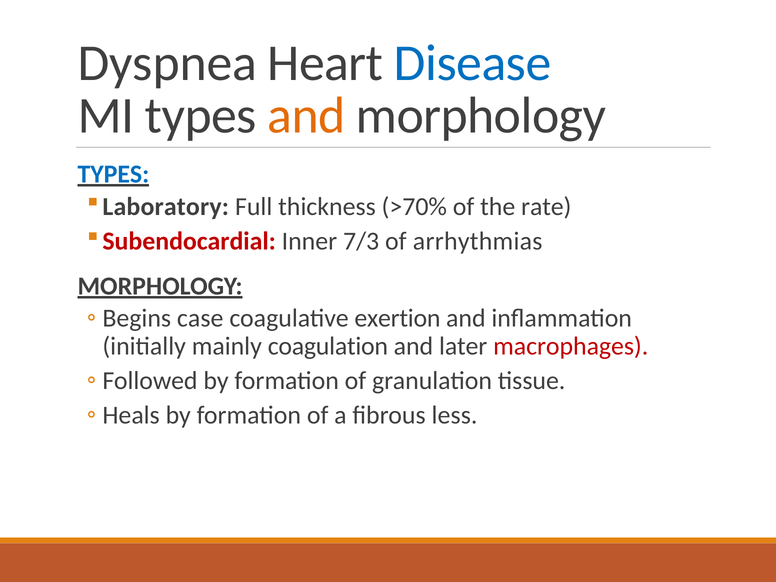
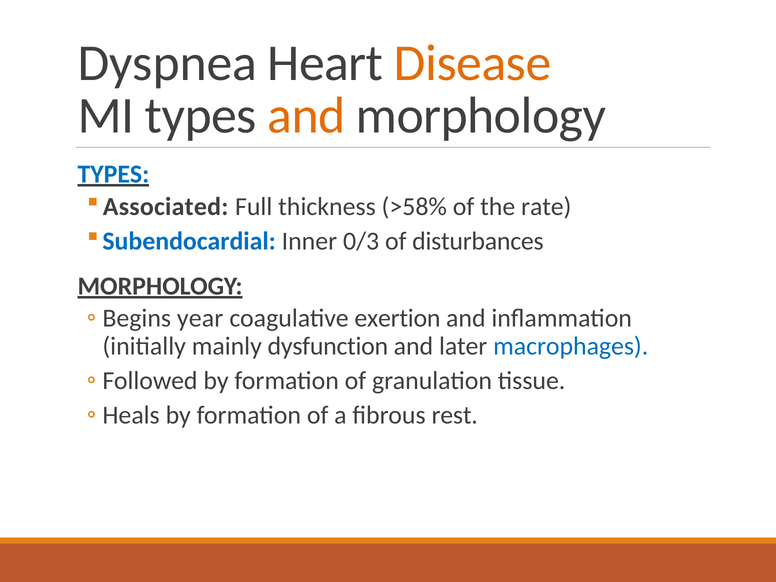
Disease colour: blue -> orange (473, 63)
Laboratory: Laboratory -> Associated (166, 207)
>70%: >70% -> >58% (414, 207)
Subendocardial colour: red -> blue (189, 241)
7/3: 7/3 -> 0/3 (361, 241)
arrhythmias: arrhythmias -> disturbances (478, 241)
case: case -> year (200, 318)
coagulation: coagulation -> dysfunction (328, 346)
macrophages colour: red -> blue (571, 346)
less: less -> rest (455, 415)
